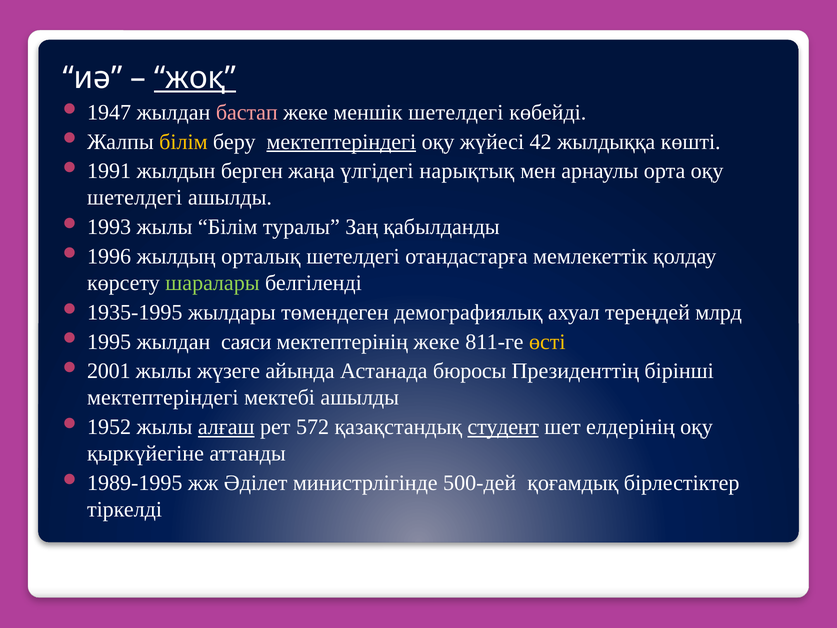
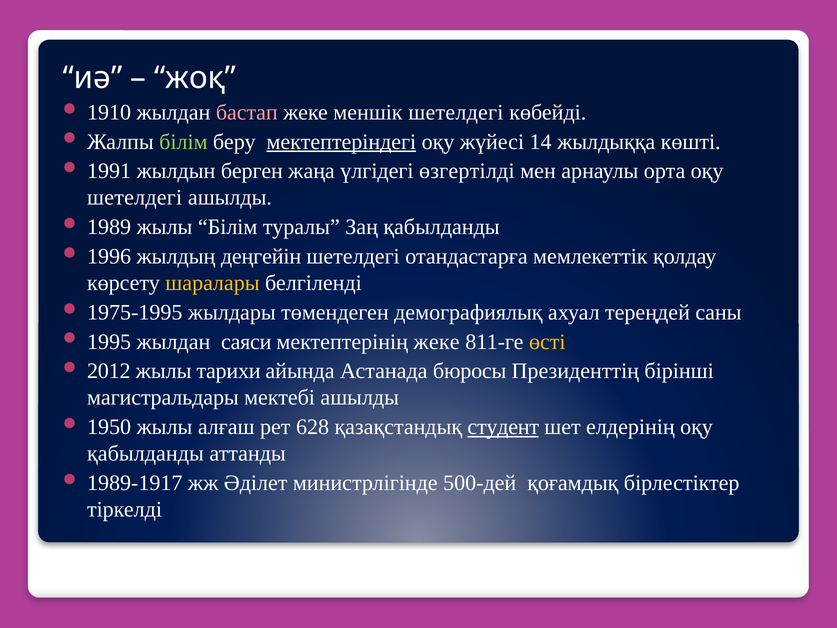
жоқ underline: present -> none (195, 78)
1947: 1947 -> 1910 (109, 112)
білім colour: yellow -> light green (183, 142)
42: 42 -> 14 (541, 142)
нарықтық: нарықтық -> өзгертілді (467, 171)
1993: 1993 -> 1989 (109, 227)
орталық: орталық -> деңгейін (261, 256)
шаралары colour: light green -> yellow (212, 283)
1935-1995: 1935-1995 -> 1975-1995 (135, 312)
млрд: млрд -> саны (718, 312)
2001: 2001 -> 2012 (109, 371)
жүзеге: жүзеге -> тарихи (229, 371)
мектептеріндегі: мектептеріндегі -> магистральдары (163, 398)
1952: 1952 -> 1950 (109, 427)
алғаш underline: present -> none (226, 427)
572: 572 -> 628 (313, 427)
қыркүйегіне: қыркүйегіне -> қабылданды (145, 453)
1989-1995: 1989-1995 -> 1989-1917 (135, 483)
